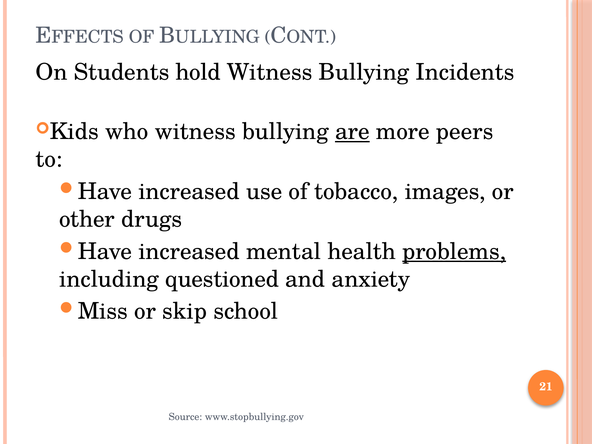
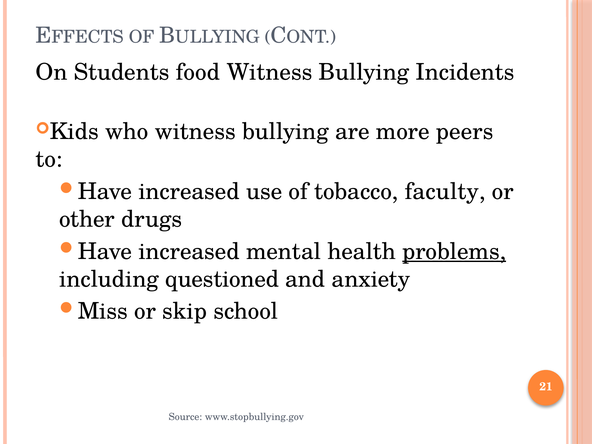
hold: hold -> food (198, 72)
are underline: present -> none (352, 132)
images: images -> faculty (445, 192)
